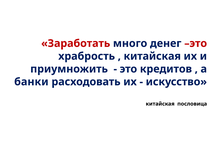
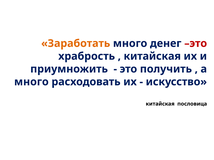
Заработать colour: red -> orange (76, 44)
кредитов: кредитов -> получить (166, 69)
банки: банки -> много (31, 82)
